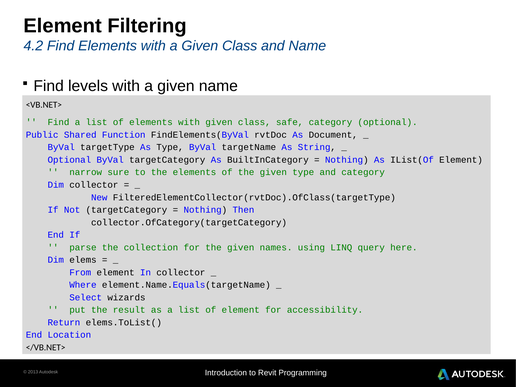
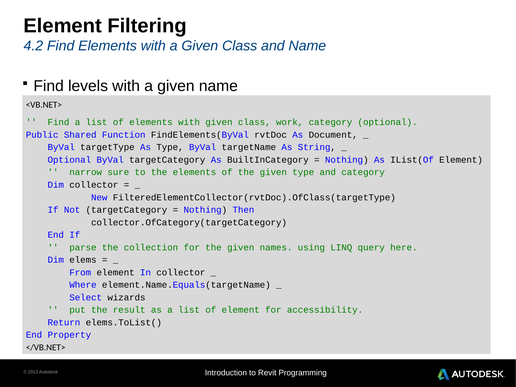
safe: safe -> work (290, 122)
Location: Location -> Property (69, 335)
